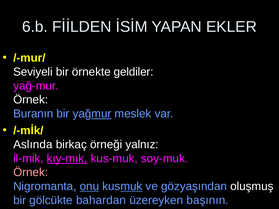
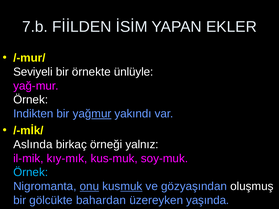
6.b: 6.b -> 7.b (35, 27)
geldiler: geldiler -> ünlüyle (134, 72)
Buranın: Buranın -> Indikten (33, 114)
meslek: meslek -> yakındı (133, 114)
kıy-mık underline: present -> none (67, 159)
Örnek colour: pink -> light blue (31, 173)
başının: başının -> yaşında (208, 200)
